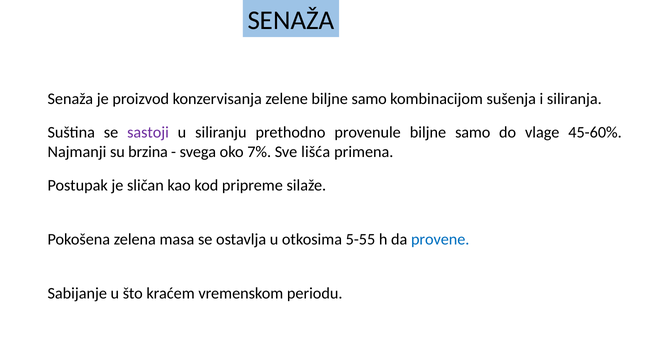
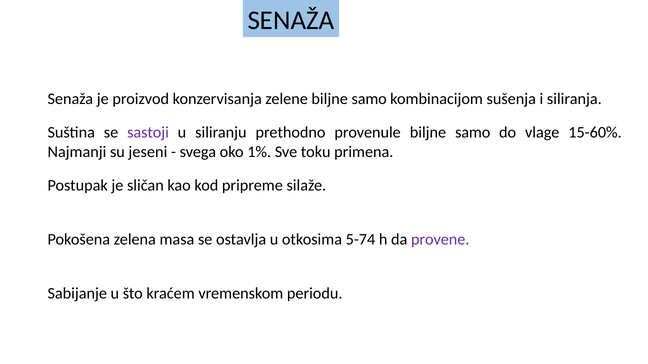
45-60%: 45-60% -> 15-60% (595, 133)
brzina: brzina -> jeseni (148, 152)
7%: 7% -> 1% (259, 152)
lišća: lišća -> toku (316, 152)
5-55: 5-55 -> 5-74 (360, 240)
provene colour: blue -> purple (440, 240)
